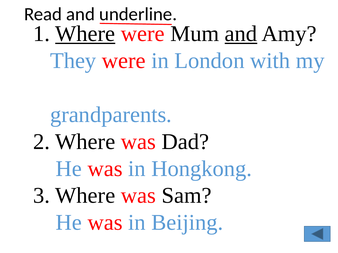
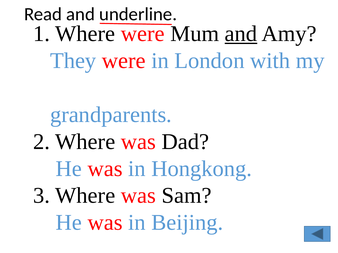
Where underline: present -> none (85, 34)
